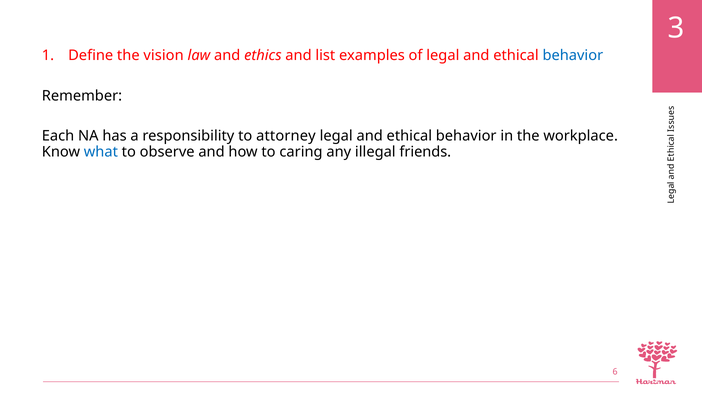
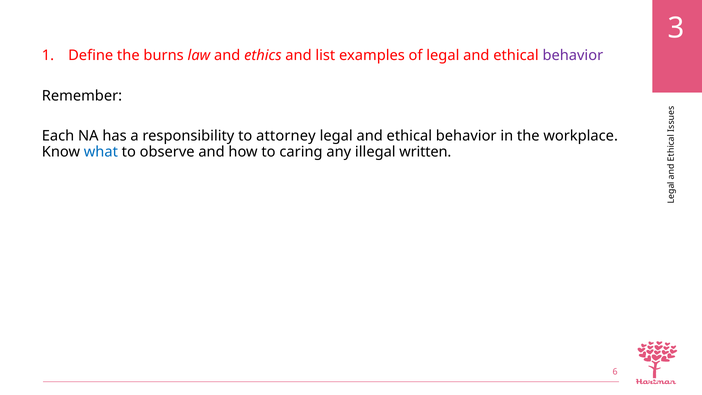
vision: vision -> burns (164, 55)
behavior colour: blue -> purple (573, 55)
friends: friends -> written (425, 152)
